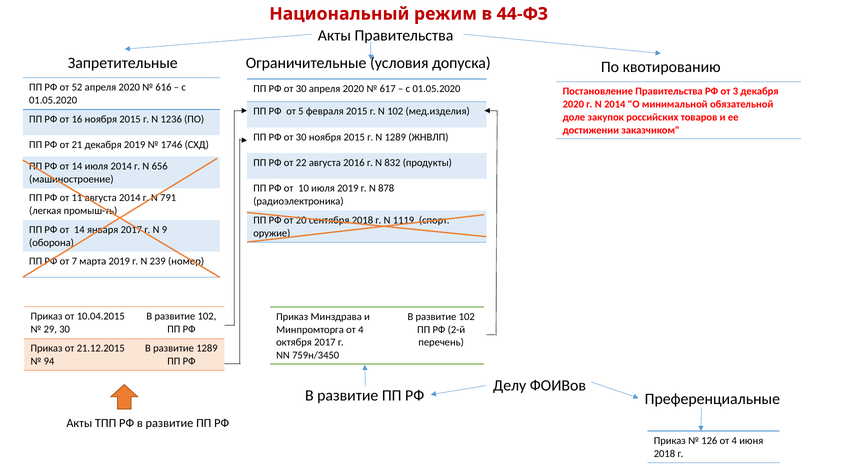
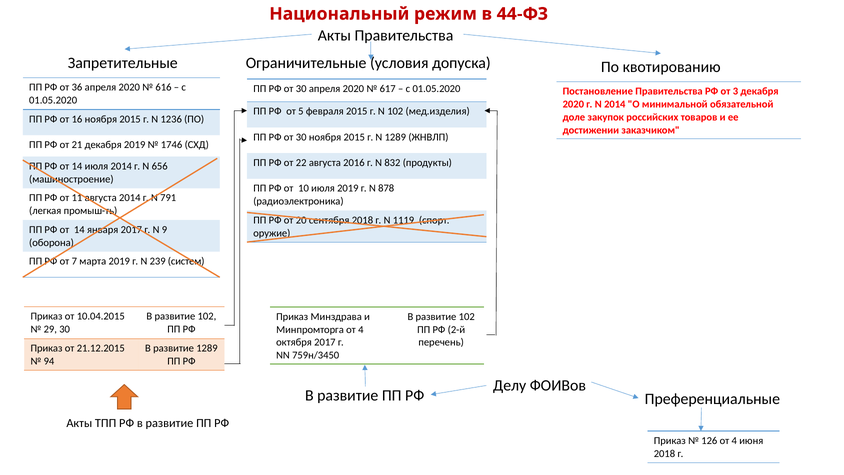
52: 52 -> 36 (77, 87)
номер: номер -> систем (186, 261)
